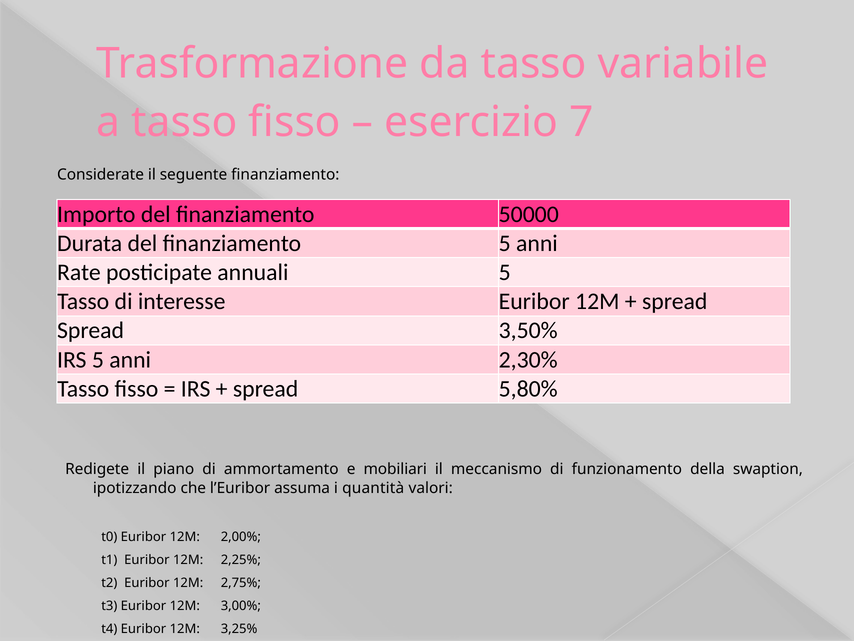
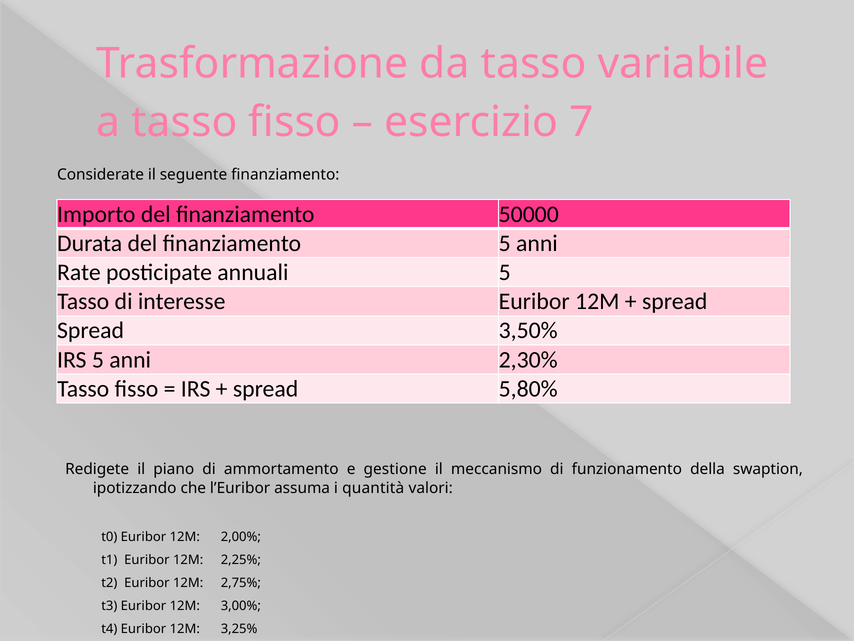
mobiliari: mobiliari -> gestione (395, 469)
